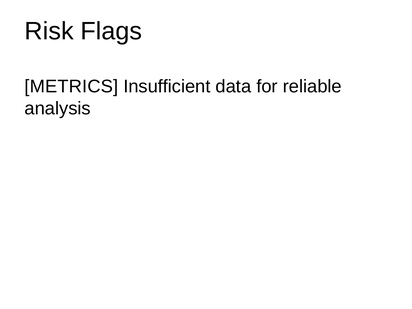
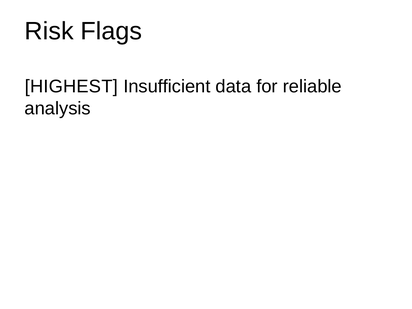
METRICS: METRICS -> HIGHEST (71, 86)
